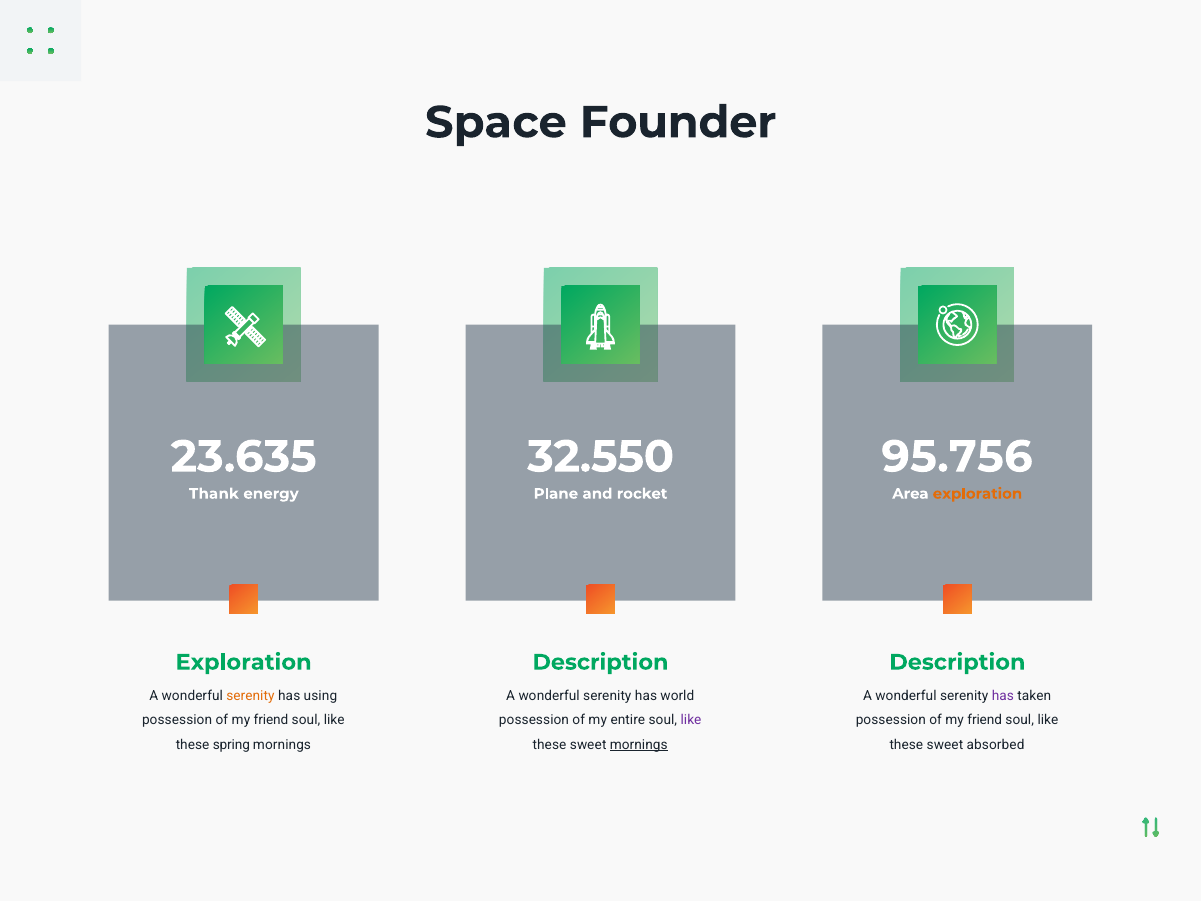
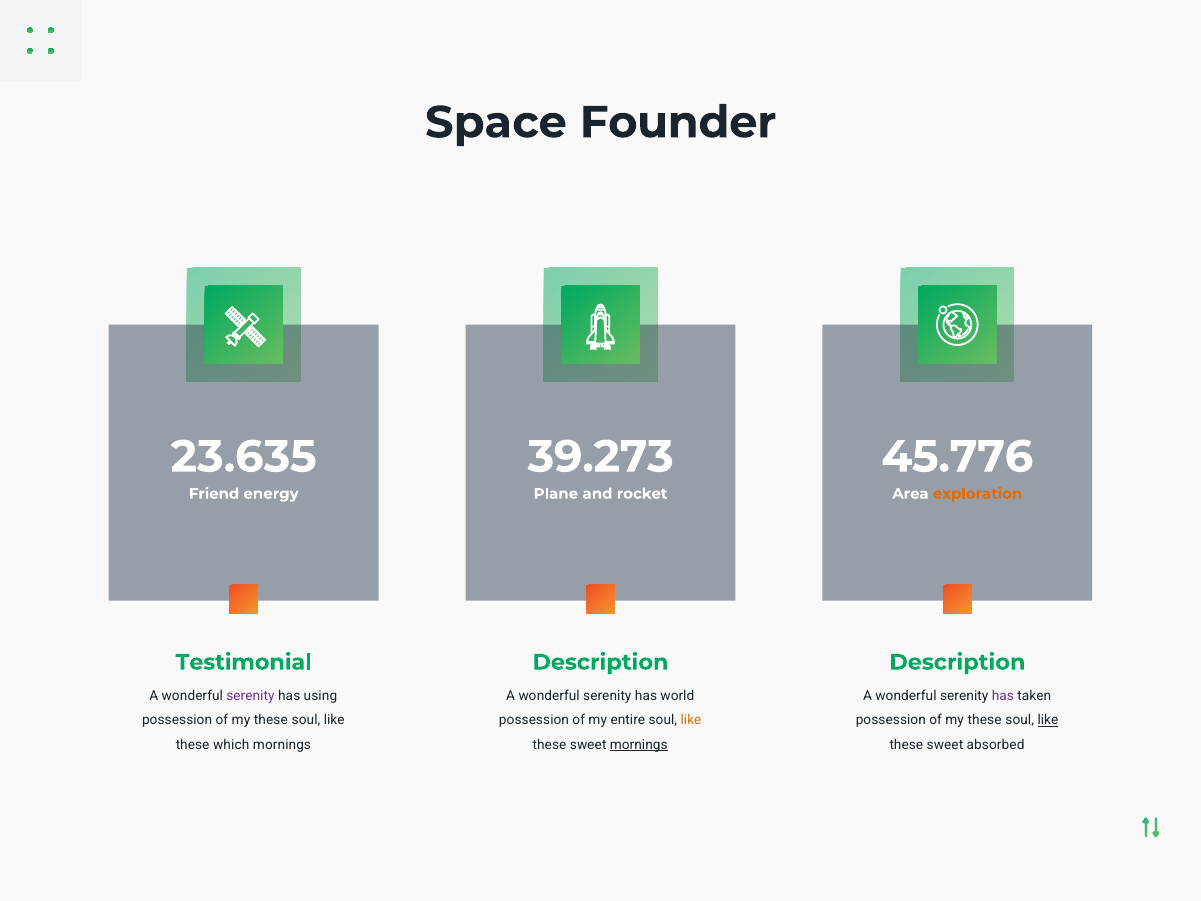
32.550: 32.550 -> 39.273 (601, 457)
95.756: 95.756 -> 45.776 (957, 457)
Thank: Thank -> Friend (214, 494)
Exploration: Exploration -> Testimonial (244, 662)
serenity colour: orange -> purple (250, 695)
friend: friend -> these (271, 720)
like colour: purple -> orange (691, 720)
friend: friend -> these (985, 720)
like underline: none -> present (1048, 720)
spring: spring -> which (231, 745)
